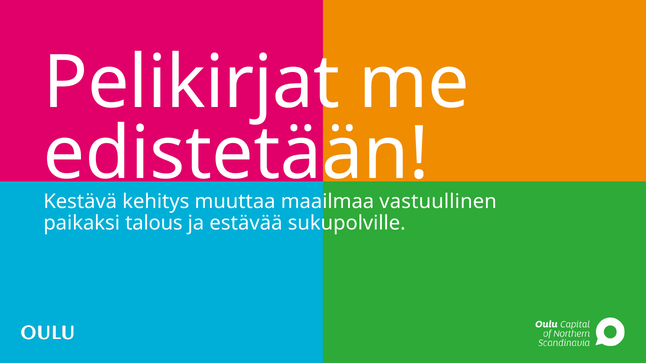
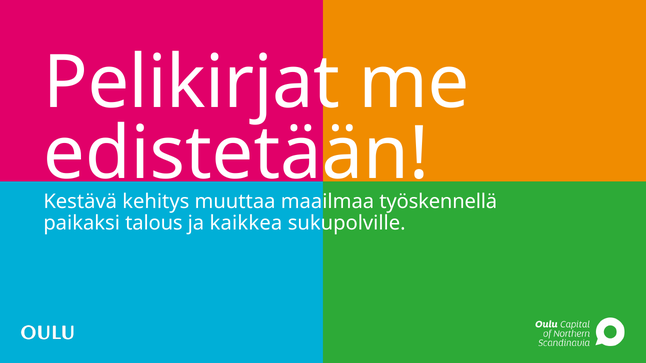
vastuullinen: vastuullinen -> työskennellä (438, 202)
estävää: estävää -> kaikkea (246, 223)
